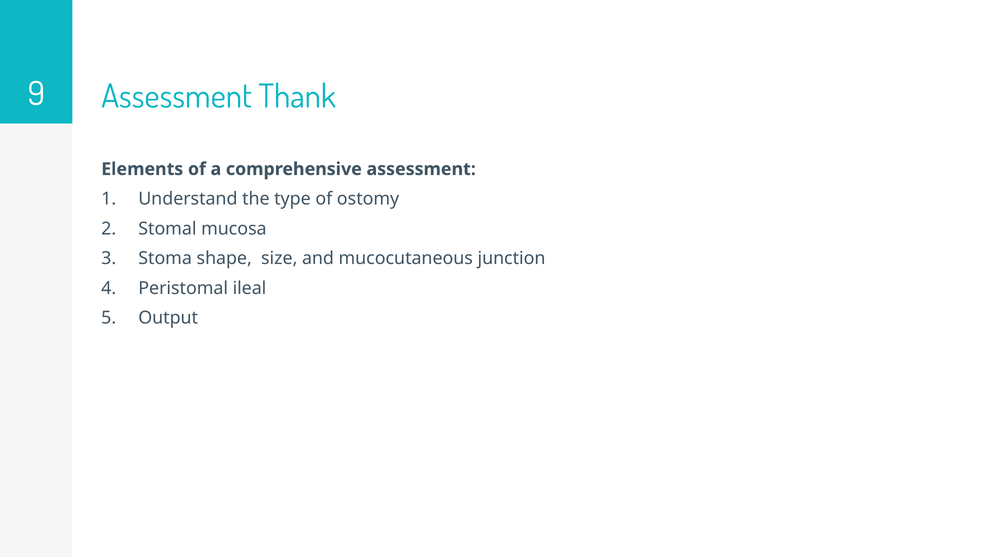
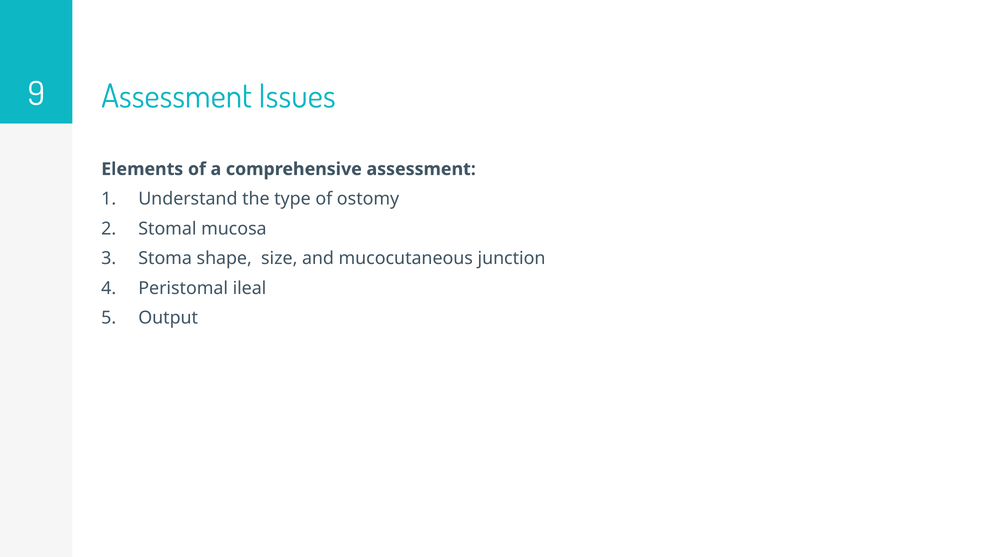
Thank: Thank -> Issues (297, 97)
